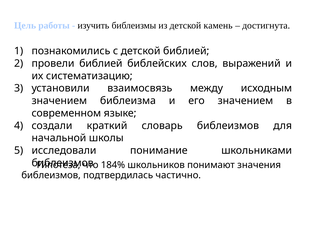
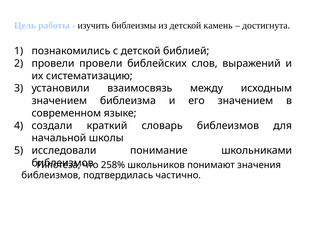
провели библией: библией -> провели (101, 64)
184%: 184% -> 258% (113, 165)
